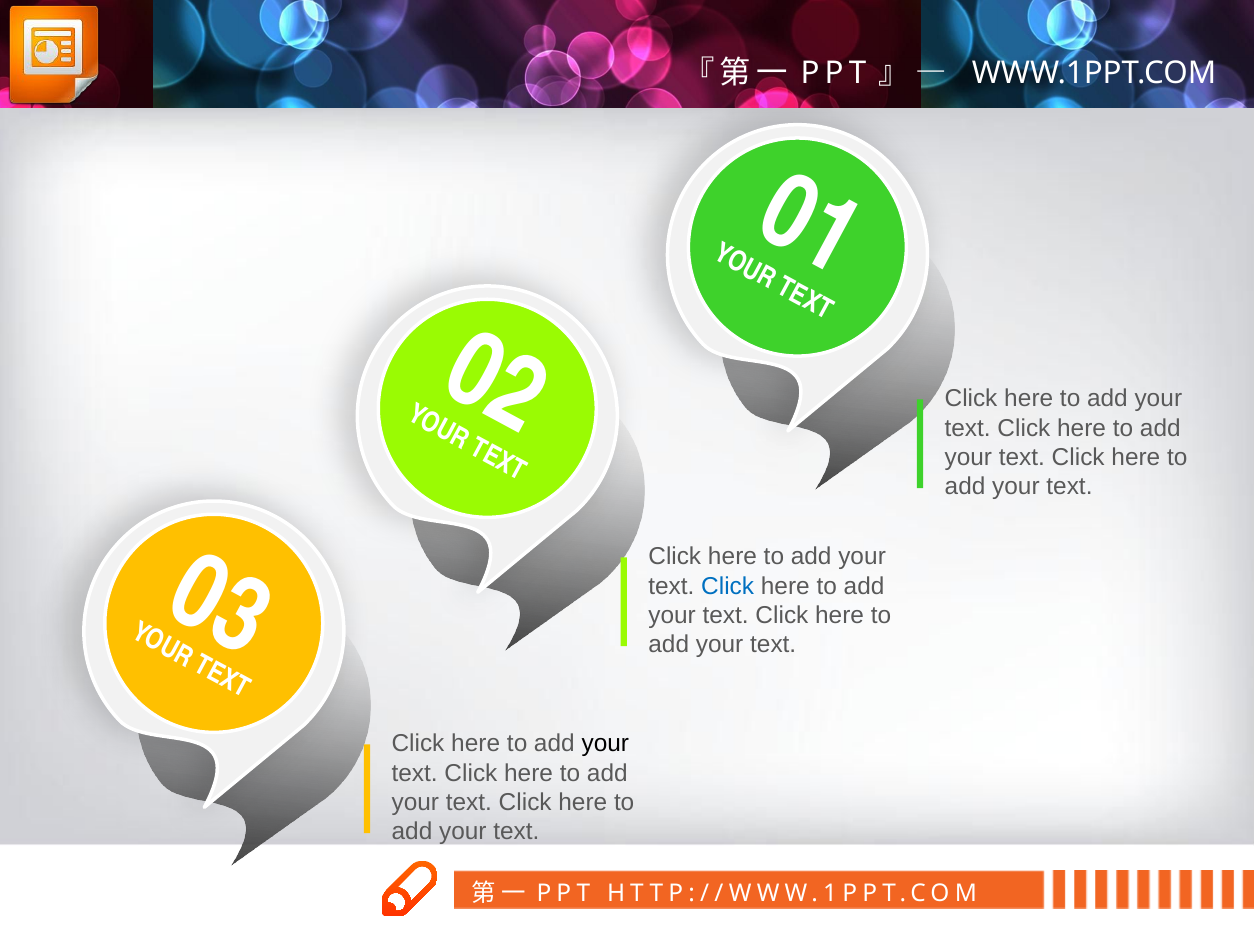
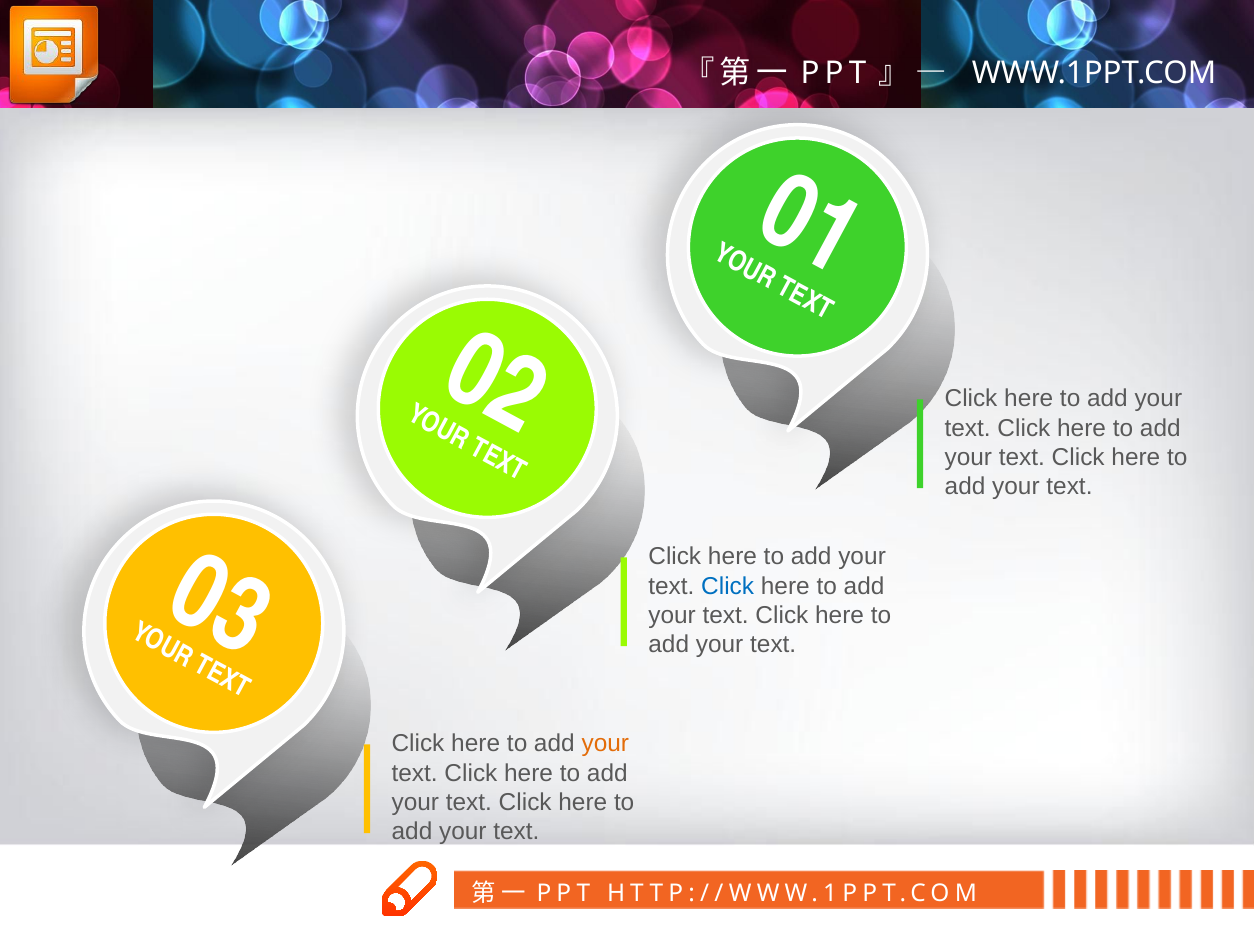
your colour: black -> orange (605, 744)
